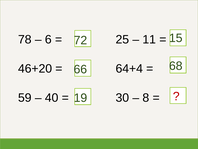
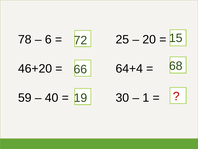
11: 11 -> 20 (149, 39)
8: 8 -> 1 (146, 97)
